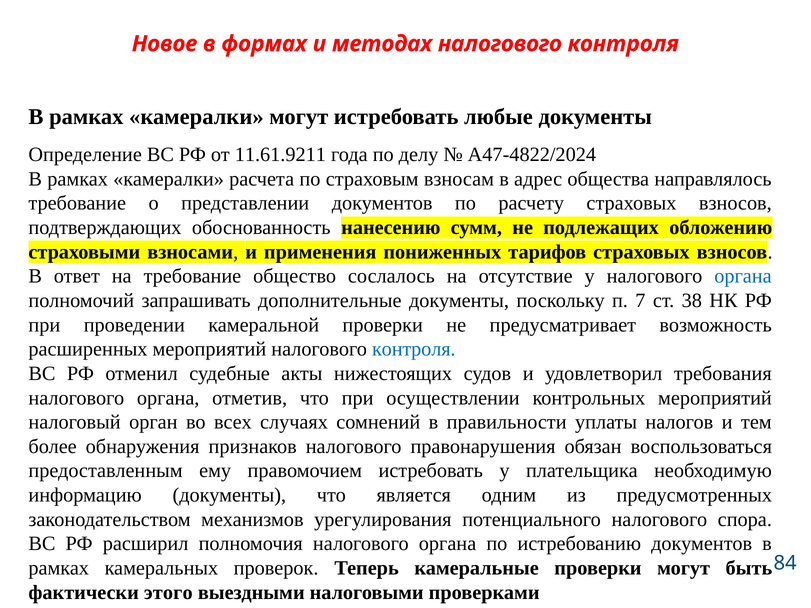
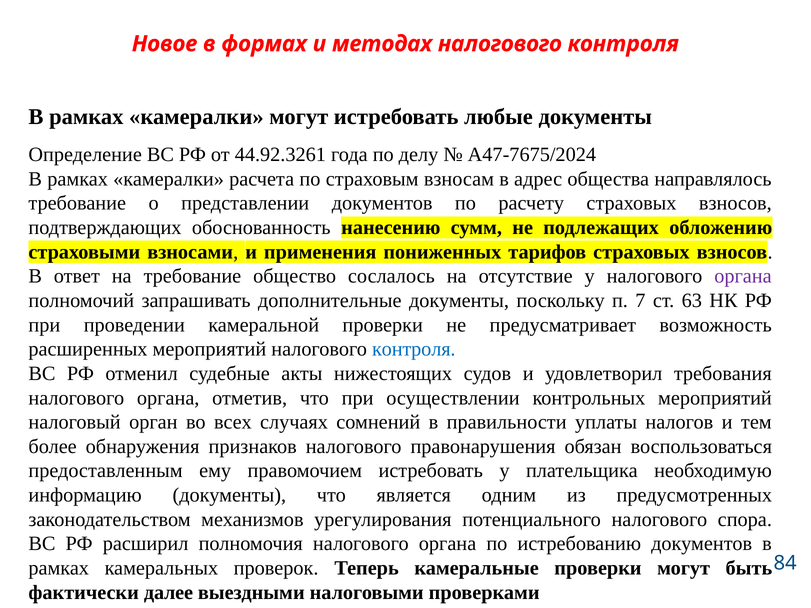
11.61.9211: 11.61.9211 -> 44.92.3261 (280, 155)
А47-4822/2024: А47-4822/2024 -> А47-7675/2024 (532, 155)
органа colour: blue -> purple (743, 276)
38: 38 -> 63 (692, 301)
этого: этого -> далее (168, 593)
